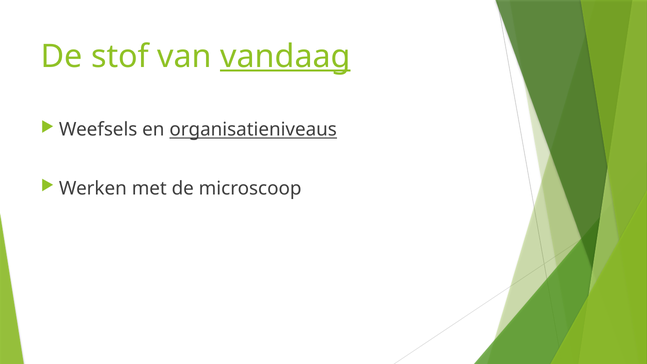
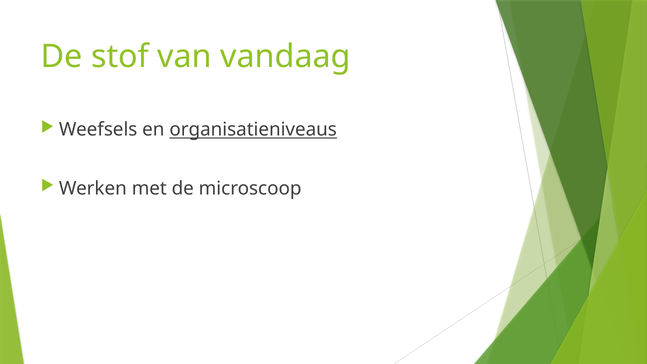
vandaag underline: present -> none (285, 56)
